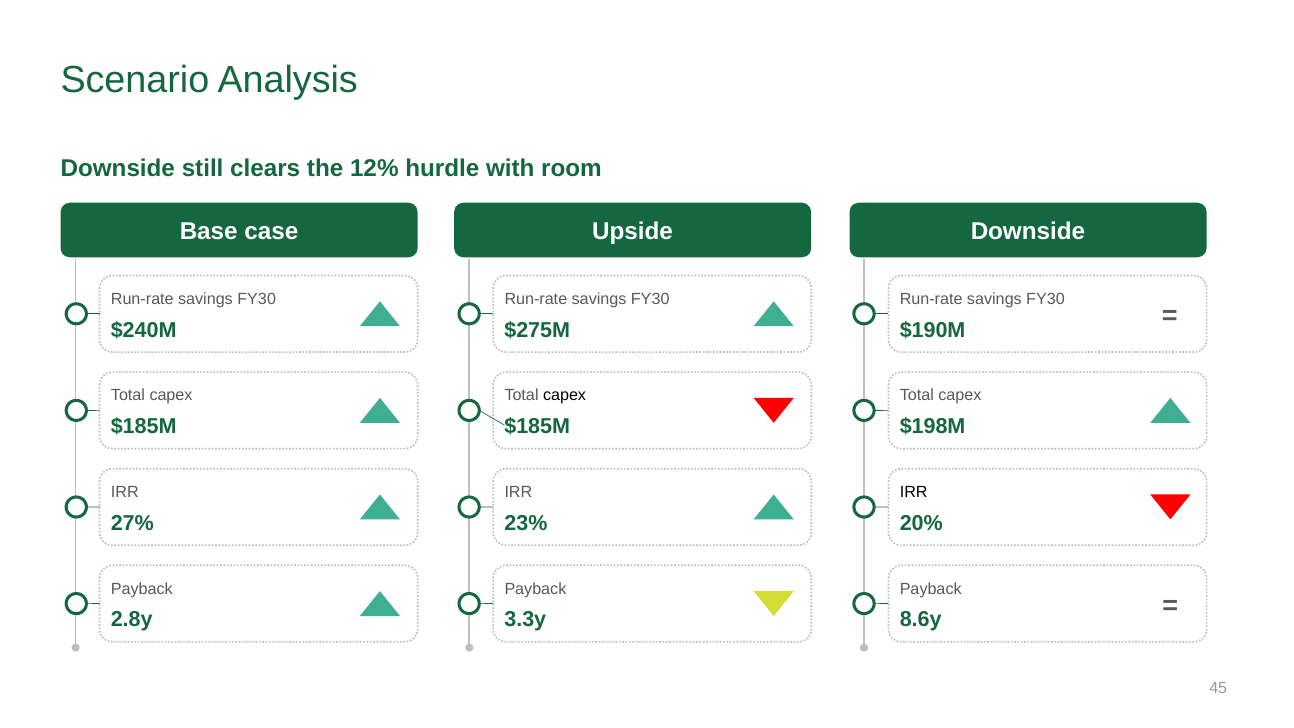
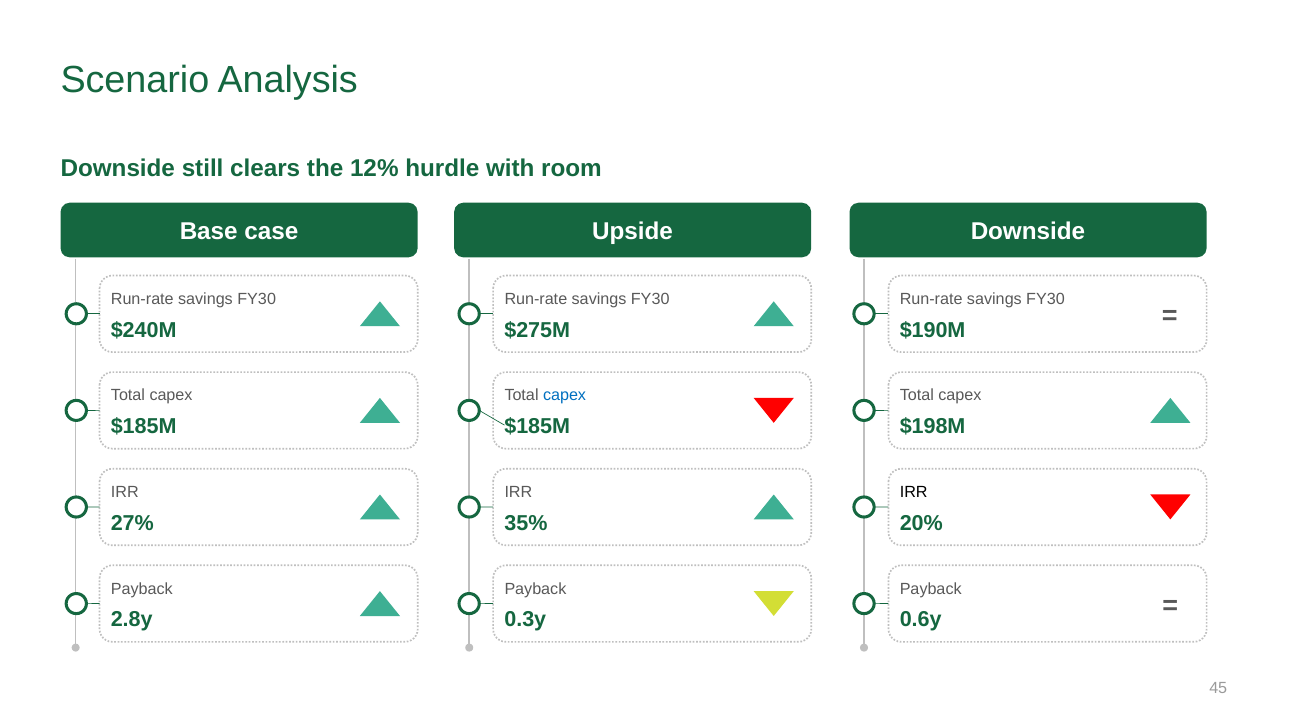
capex colour: black -> blue (565, 396)
23%: 23% -> 35% (526, 523)
3.3y: 3.3y -> 0.3y (525, 620)
8.6y: 8.6y -> 0.6y (921, 620)
